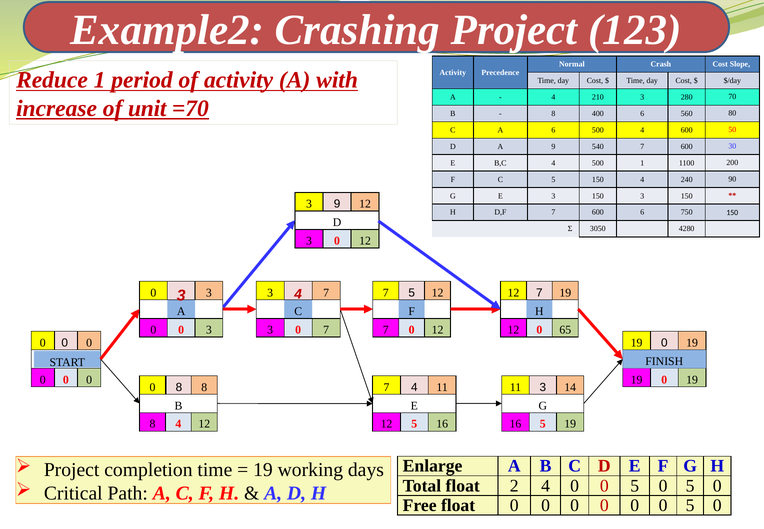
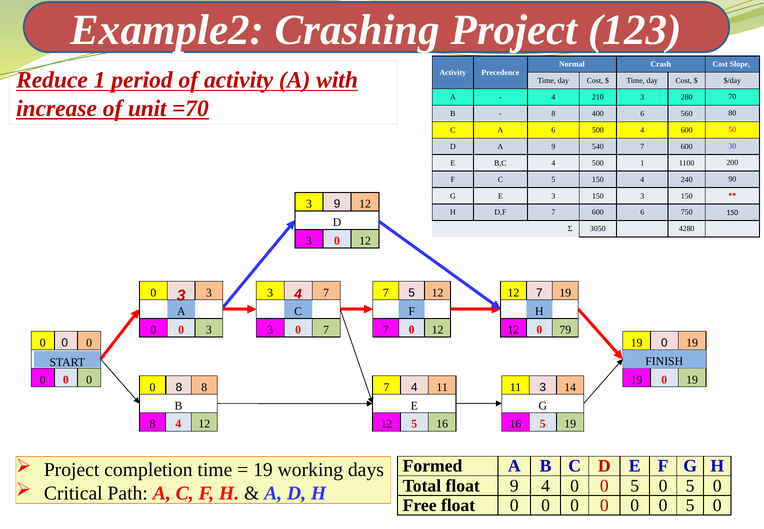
65: 65 -> 79 (565, 330)
Enlarge: Enlarge -> Formed (433, 466)
float 2: 2 -> 9 (514, 486)
